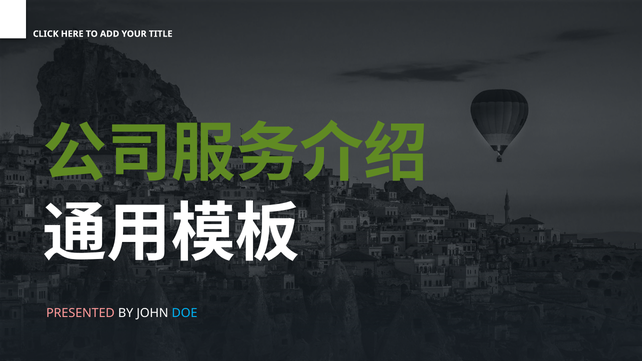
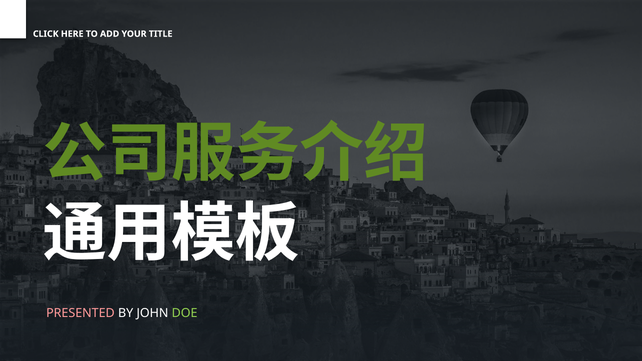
DOE colour: light blue -> light green (185, 313)
